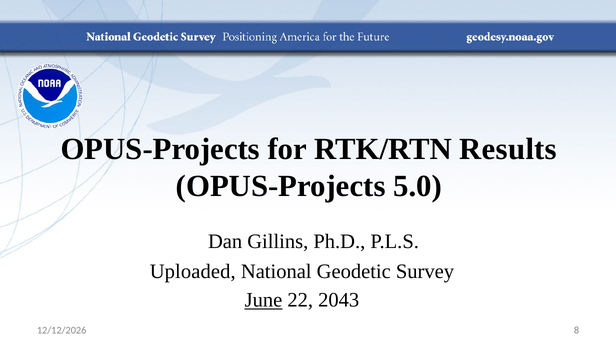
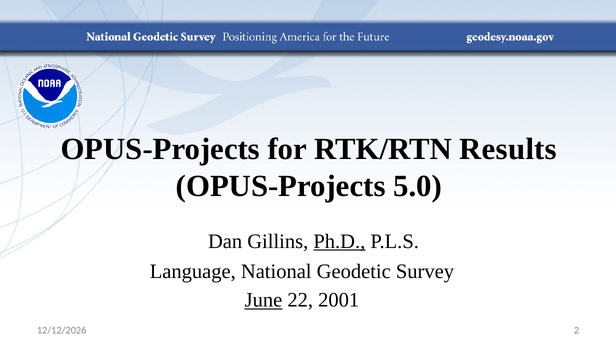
Ph.D underline: none -> present (339, 242)
Uploaded: Uploaded -> Language (193, 272)
2043: 2043 -> 2001 (339, 300)
8: 8 -> 2 (576, 331)
